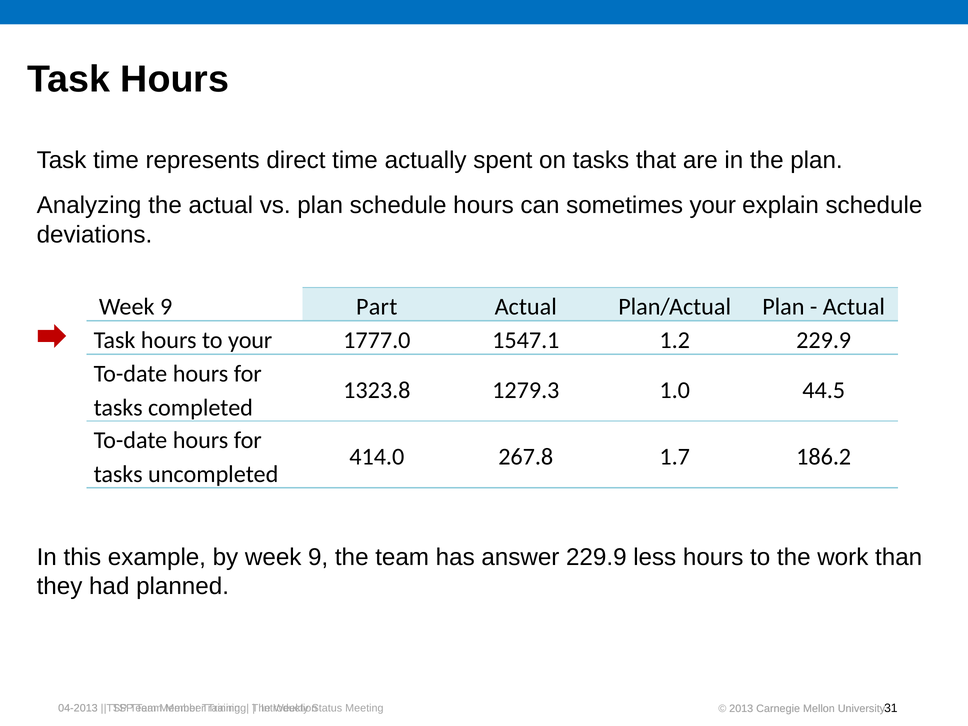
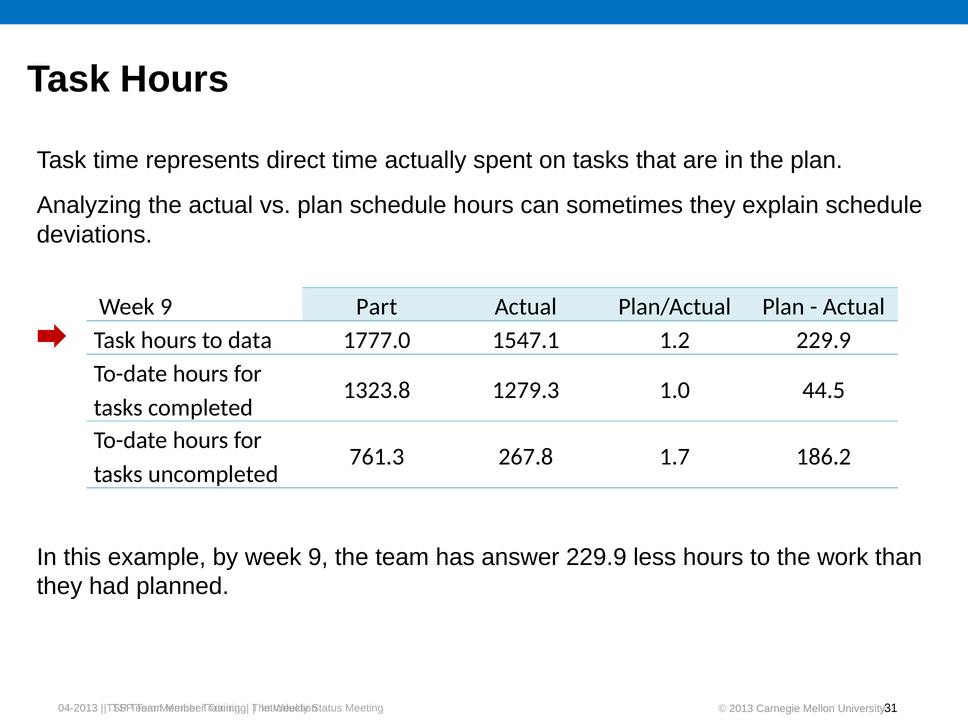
sometimes your: your -> they (713, 206)
to your: your -> data (250, 340)
414.0: 414.0 -> 761.3 (377, 457)
